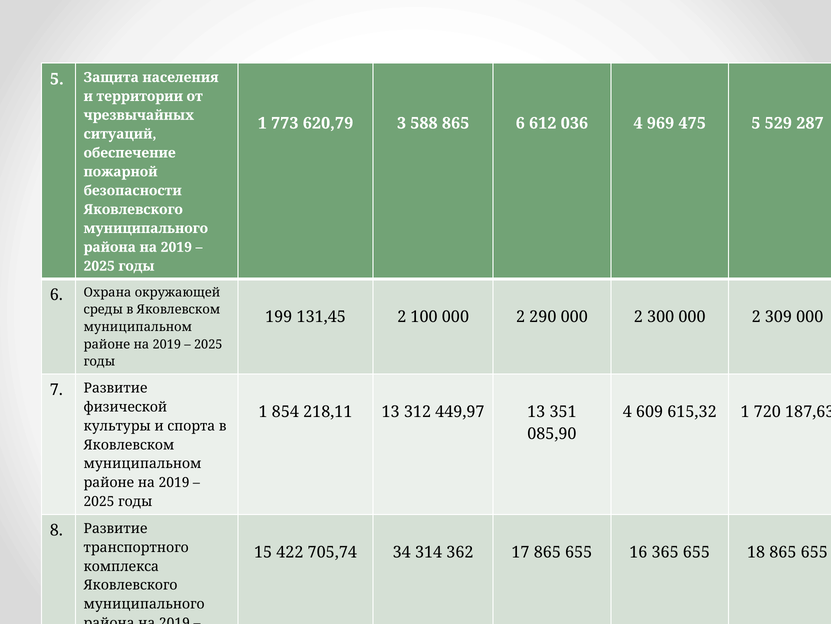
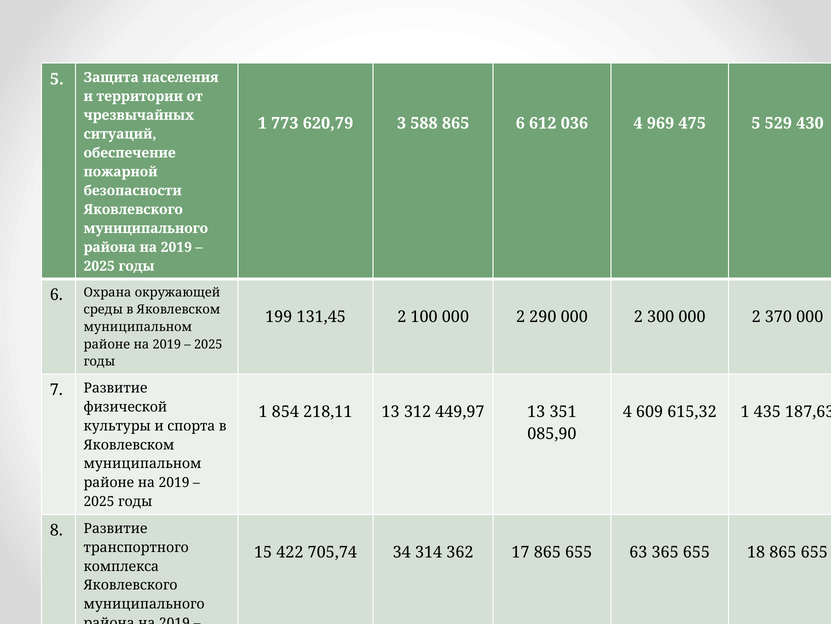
287: 287 -> 430 (810, 123)
309: 309 -> 370 (778, 317)
720: 720 -> 435 (767, 412)
16: 16 -> 63 (638, 552)
